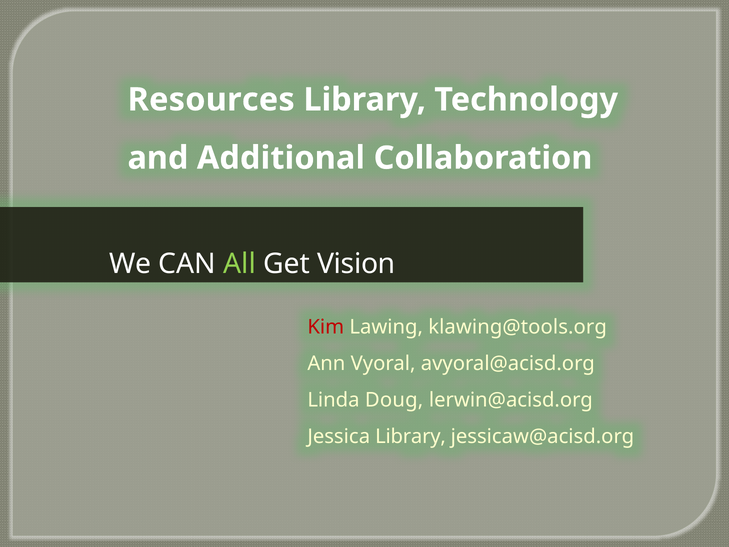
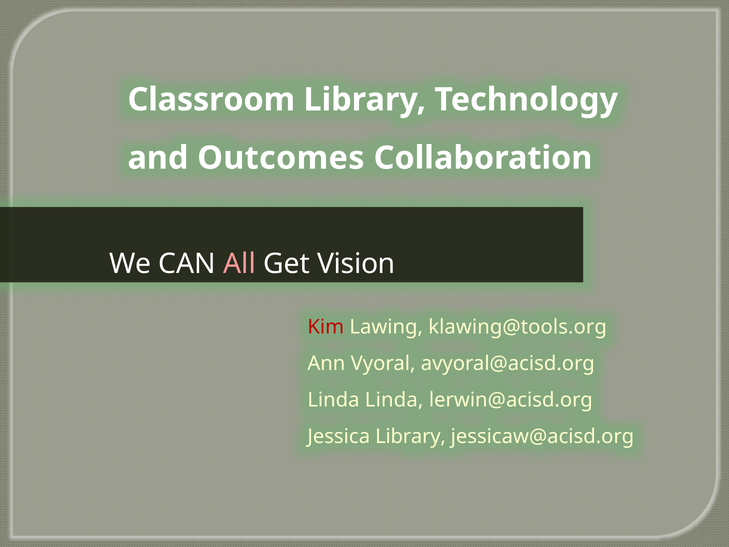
Resources: Resources -> Classroom (211, 100)
Additional: Additional -> Outcomes (281, 158)
All colour: light green -> pink (240, 264)
Linda Doug: Doug -> Linda (394, 400)
